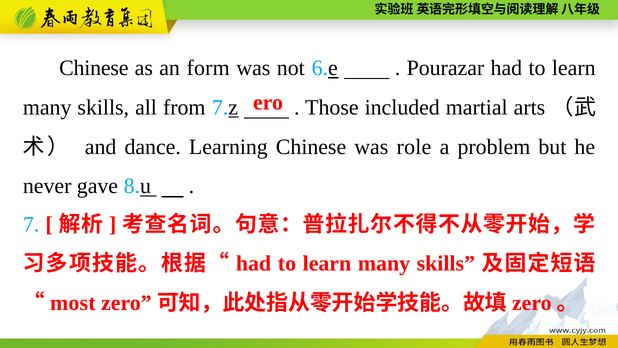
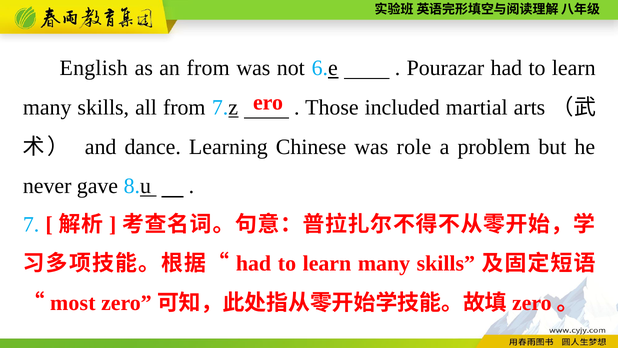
Chinese: Chinese -> English (94, 68)
an form: form -> from (208, 68)
